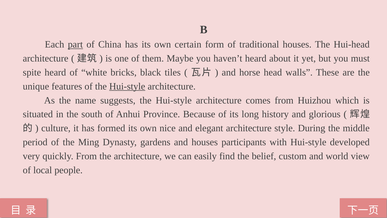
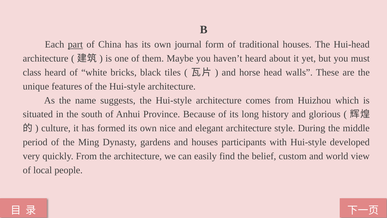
certain: certain -> journal (188, 44)
spite: spite -> class (32, 72)
Hui-style underline: present -> none (127, 86)
